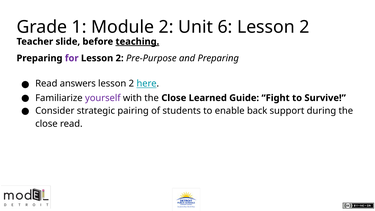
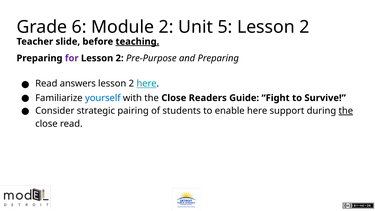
1: 1 -> 6 (79, 27)
6: 6 -> 5 (225, 27)
yourself colour: purple -> blue (103, 98)
Learned: Learned -> Readers (208, 98)
enable back: back -> here (257, 111)
the underline: none -> present (346, 111)
